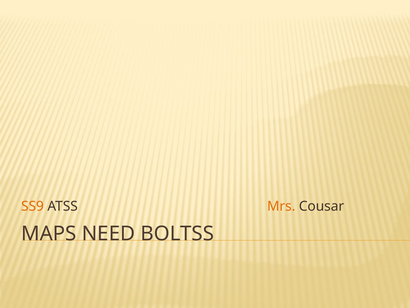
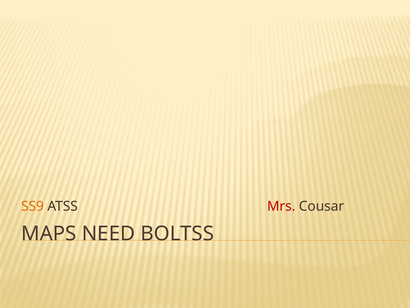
Mrs colour: orange -> red (281, 206)
